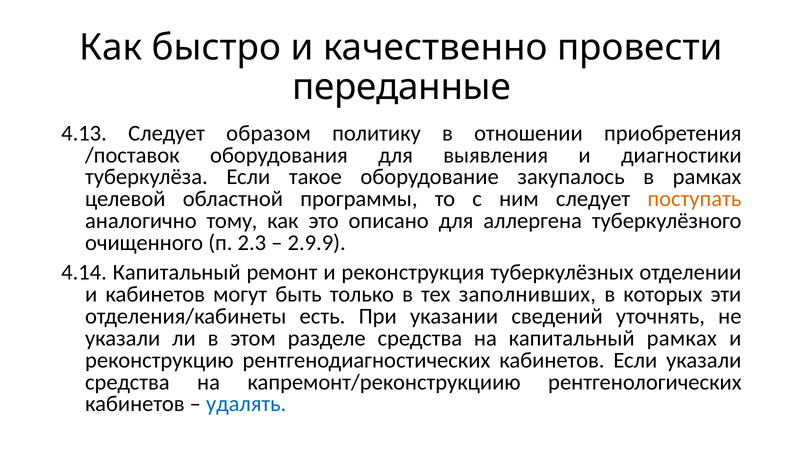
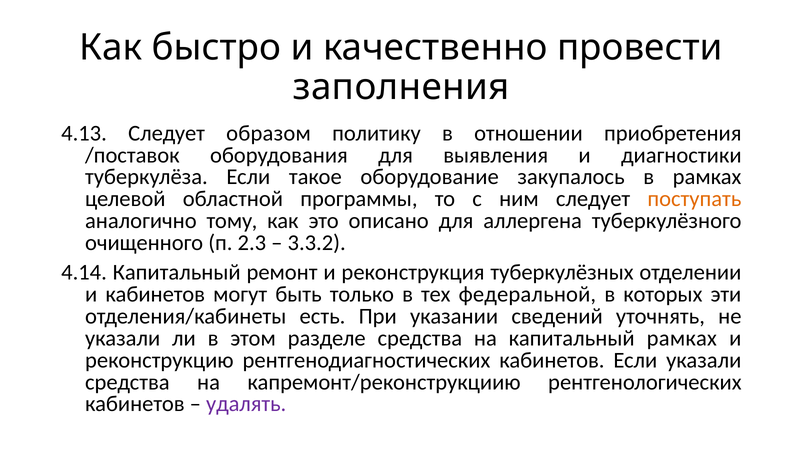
переданные: переданные -> заполнения (401, 87)
2.9.9: 2.9.9 -> 3.3.2 (317, 243)
заполнивших: заполнивших -> федеральной (527, 295)
удалять colour: blue -> purple (246, 405)
